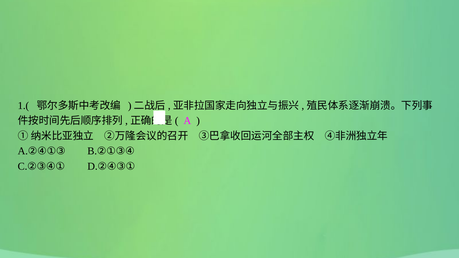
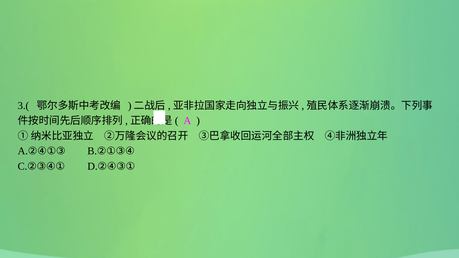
1.(: 1.( -> 3.( (23, 106)
